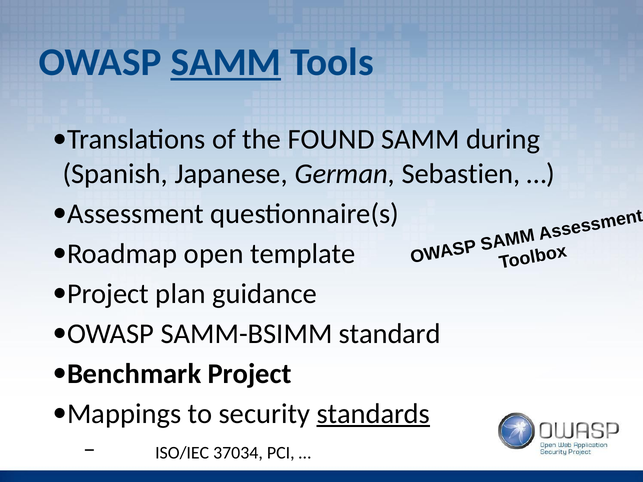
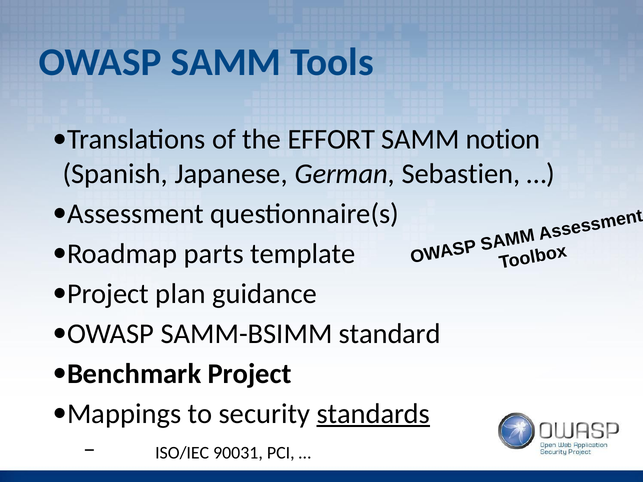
SAMM underline: present -> none (226, 62)
FOUND: FOUND -> EFFORT (331, 139)
during: during -> notion (503, 139)
open: open -> parts (214, 254)
37034: 37034 -> 90031 (238, 453)
